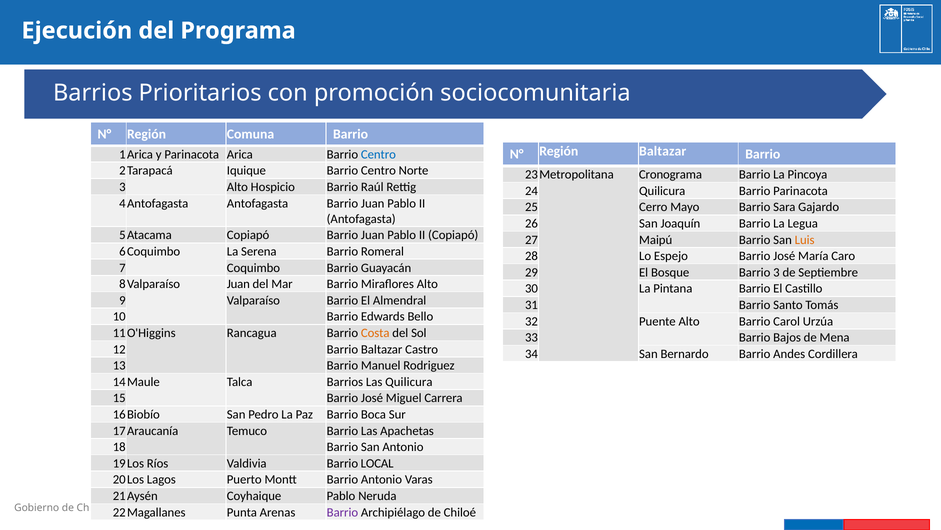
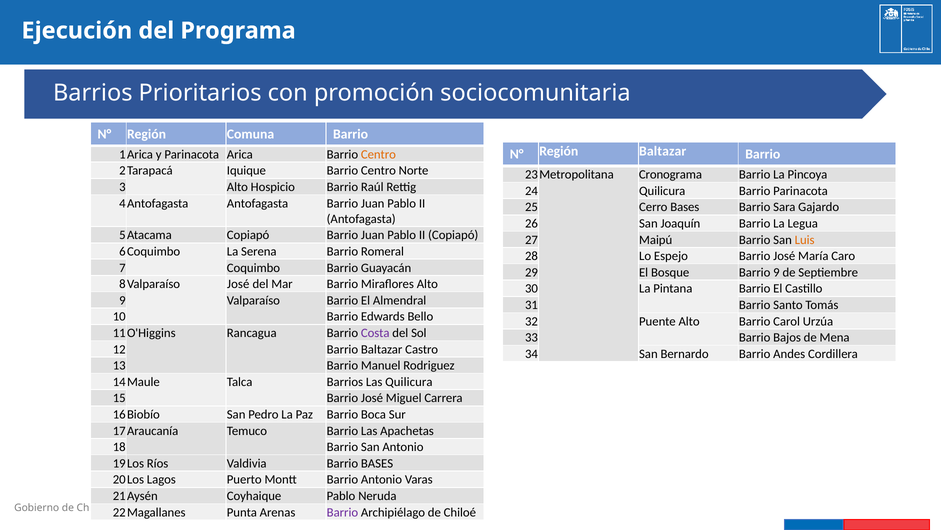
Centro colour: blue -> orange (378, 154)
Cerro Mayo: Mayo -> Bases (685, 207)
Barrio 3: 3 -> 9 (776, 272)
Juan: Juan -> José (238, 284)
Costa colour: orange -> purple (375, 333)
Barrio LOCAL: LOCAL -> BASES (377, 463)
